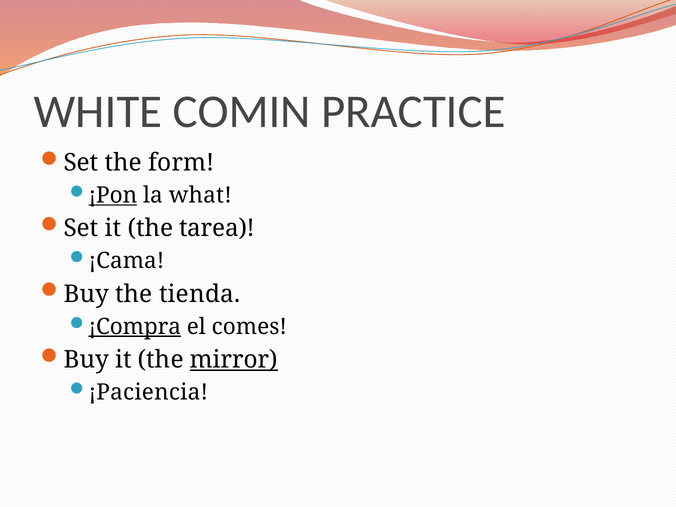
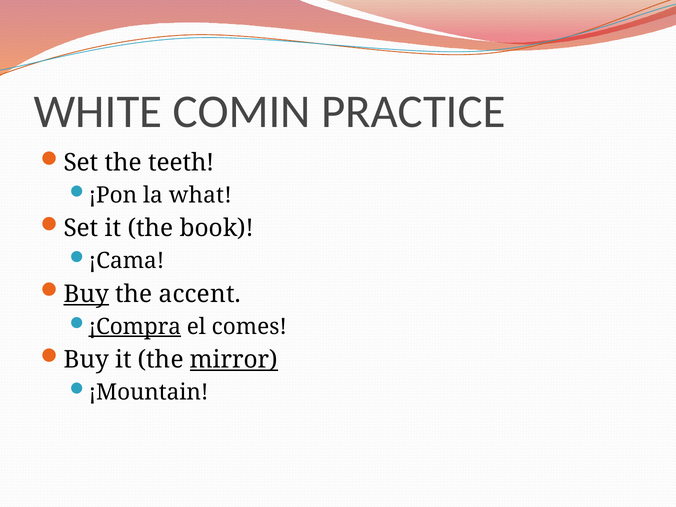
form: form -> teeth (181, 163)
¡Pon underline: present -> none (113, 195)
tarea: tarea -> book (217, 228)
Buy underline: none -> present (86, 294)
tienda: tienda -> accent (200, 294)
¡Paciencia: ¡Paciencia -> ¡Mountain (149, 392)
